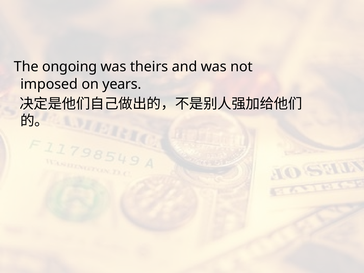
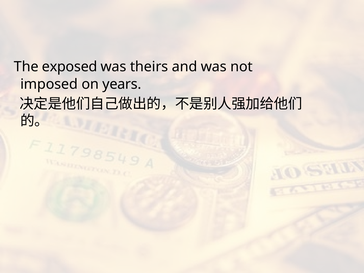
ongoing: ongoing -> exposed (70, 67)
